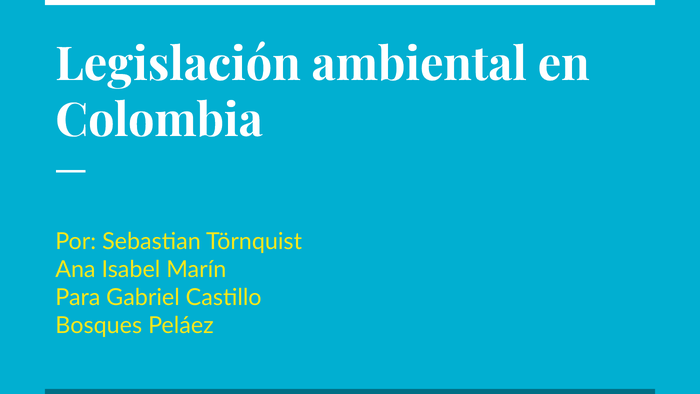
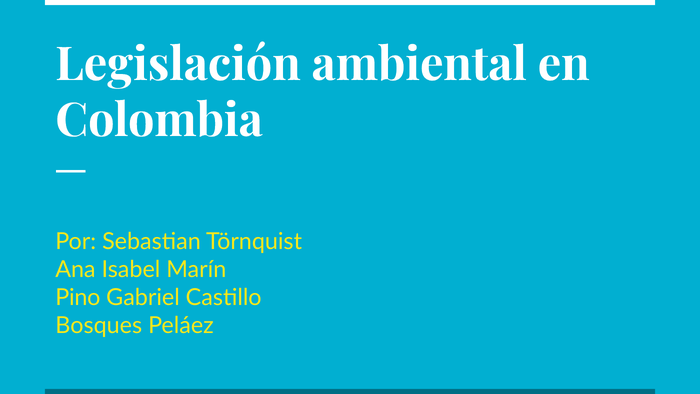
Para: Para -> Pino (78, 297)
